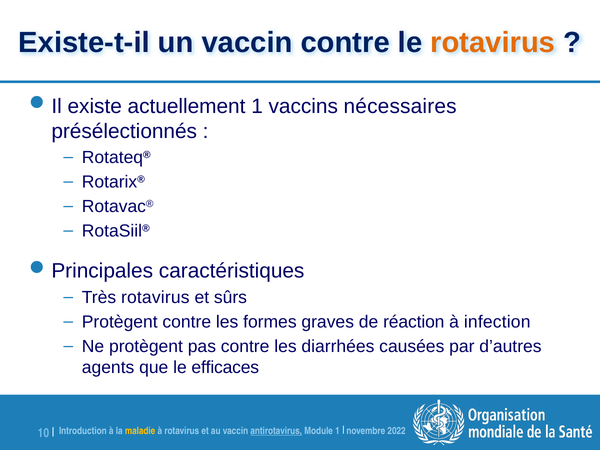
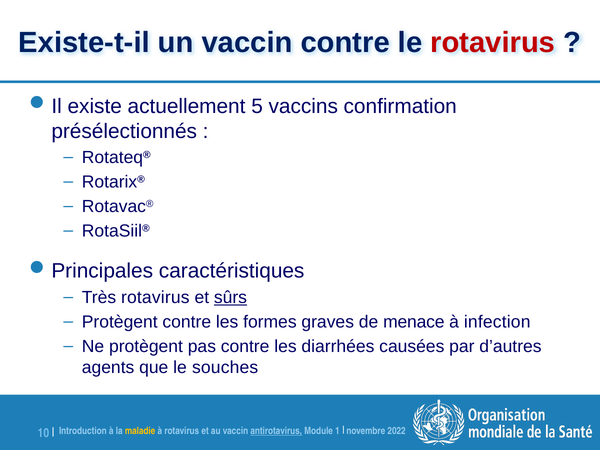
rotavirus colour: orange -> red (493, 43)
actuellement 1: 1 -> 5 (257, 106)
nécessaires: nécessaires -> confirmation (400, 106)
sûrs underline: none -> present (230, 297)
réaction: réaction -> menace (414, 322)
efficaces: efficaces -> souches (225, 367)
